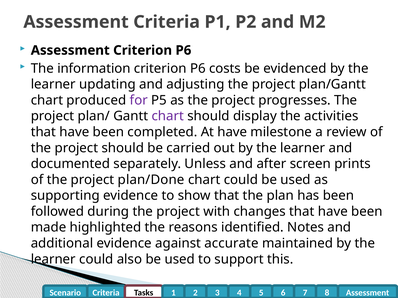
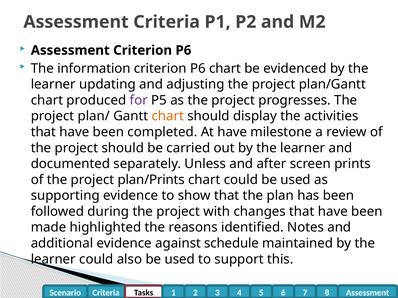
P6 costs: costs -> chart (225, 69)
chart colour: purple -> orange (168, 116)
plan/Done: plan/Done -> plan/Prints (151, 180)
accurate: accurate -> schedule (232, 244)
